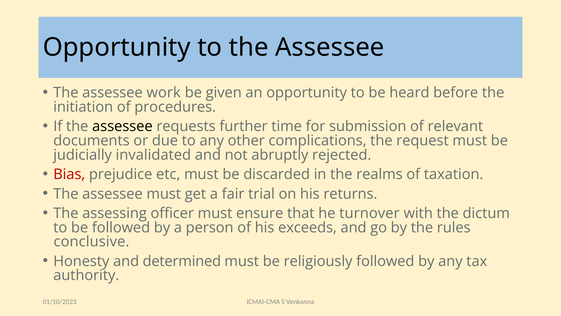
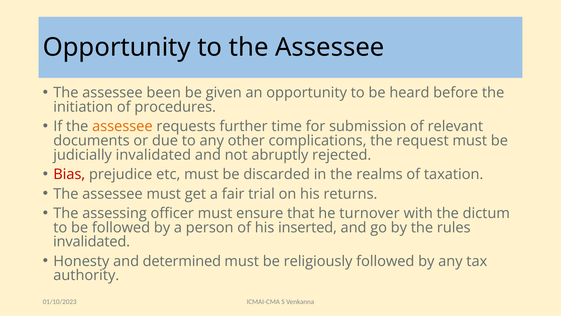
work: work -> been (164, 93)
assessee colour: black -> orange (122, 126)
exceeds: exceeds -> inserted (307, 227)
conclusive: conclusive -> invalidated (92, 241)
